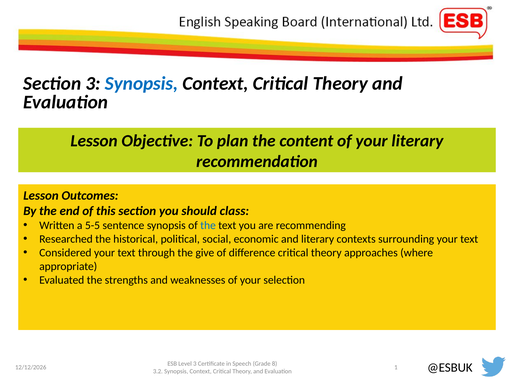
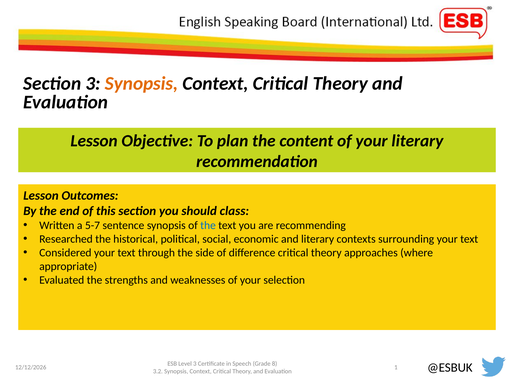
Synopsis colour: blue -> orange (142, 84)
5-5: 5-5 -> 5-7 (93, 226)
give: give -> side (205, 253)
